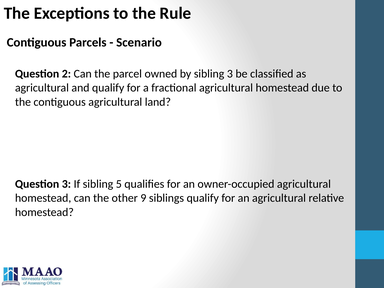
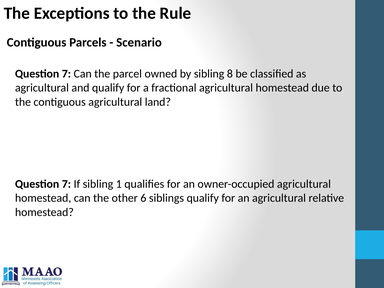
2: 2 -> 7 (66, 74)
sibling 3: 3 -> 8 (230, 74)
3: 3 -> 7 (66, 184)
5: 5 -> 1 (119, 184)
9: 9 -> 6 (143, 198)
